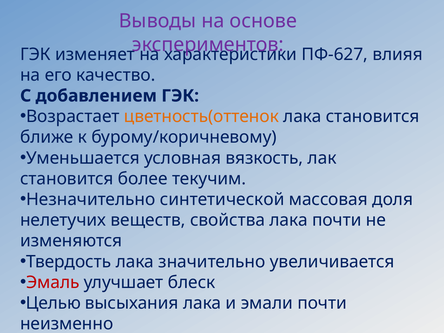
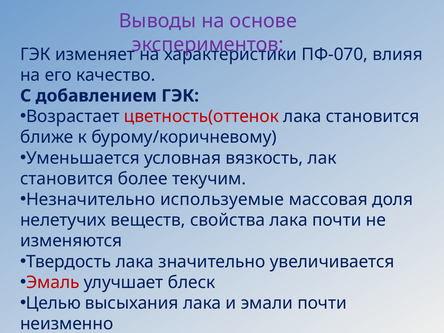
ПФ-627: ПФ-627 -> ПФ-070 (335, 54)
цветность(оттенок colour: orange -> red (201, 117)
синтетической: синтетической -> используемые (222, 199)
